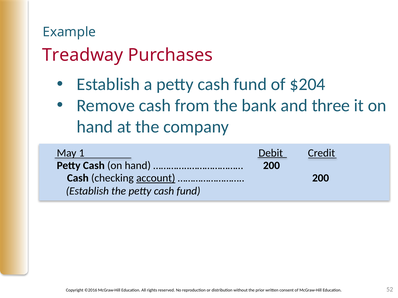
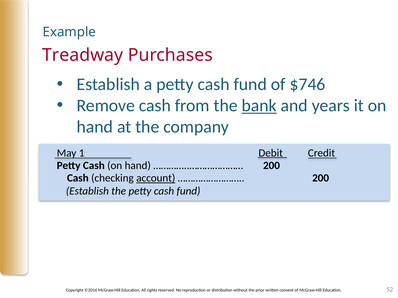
$204: $204 -> $746 (308, 85)
bank underline: none -> present (259, 106)
three: three -> years (331, 106)
